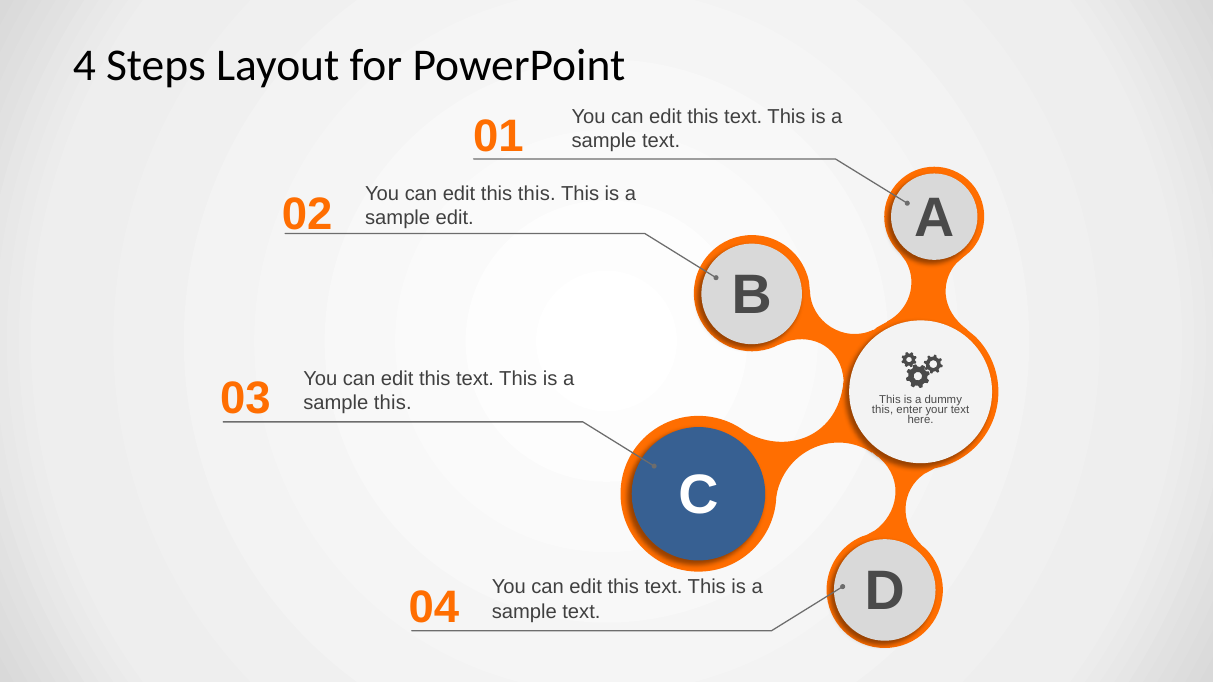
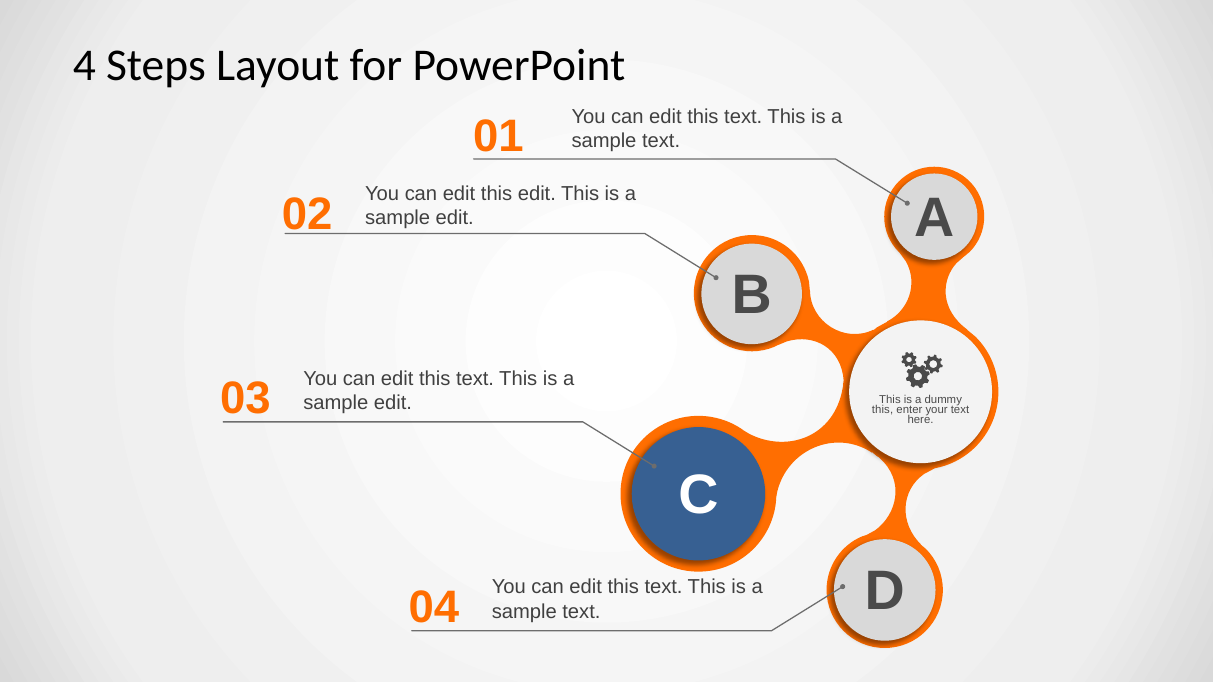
edit this this: this -> edit (537, 194)
this: this -> edit (393, 403)
